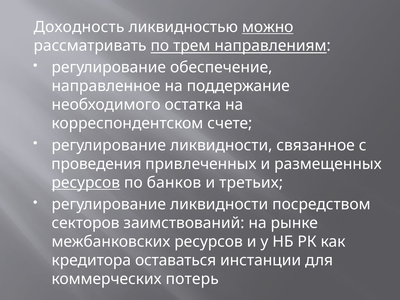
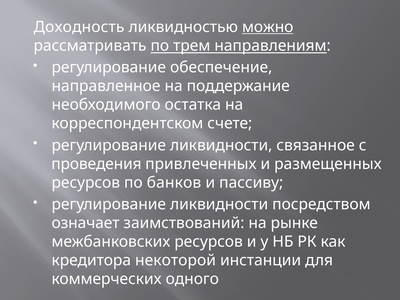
ресурсов underline: present -> none (86, 183)
третьих: третьих -> пассиву (251, 183)
секторов: секторов -> означает (86, 223)
оставаться: оставаться -> некоторой (176, 260)
потерь: потерь -> одного (192, 279)
